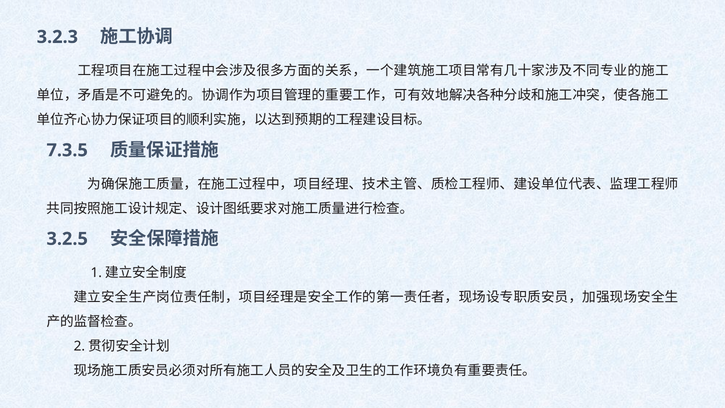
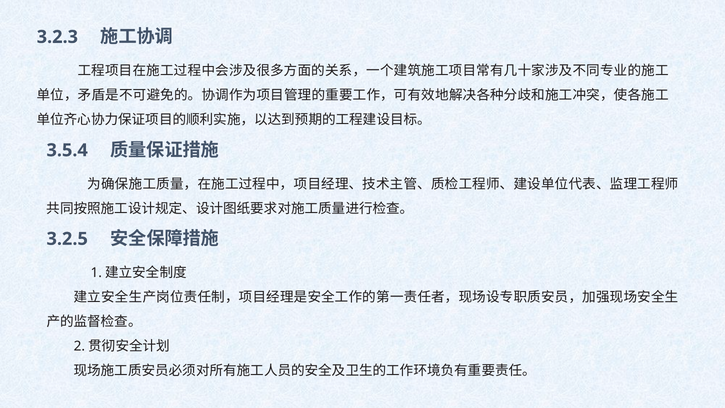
7.3.5: 7.3.5 -> 3.5.4 (67, 150)
